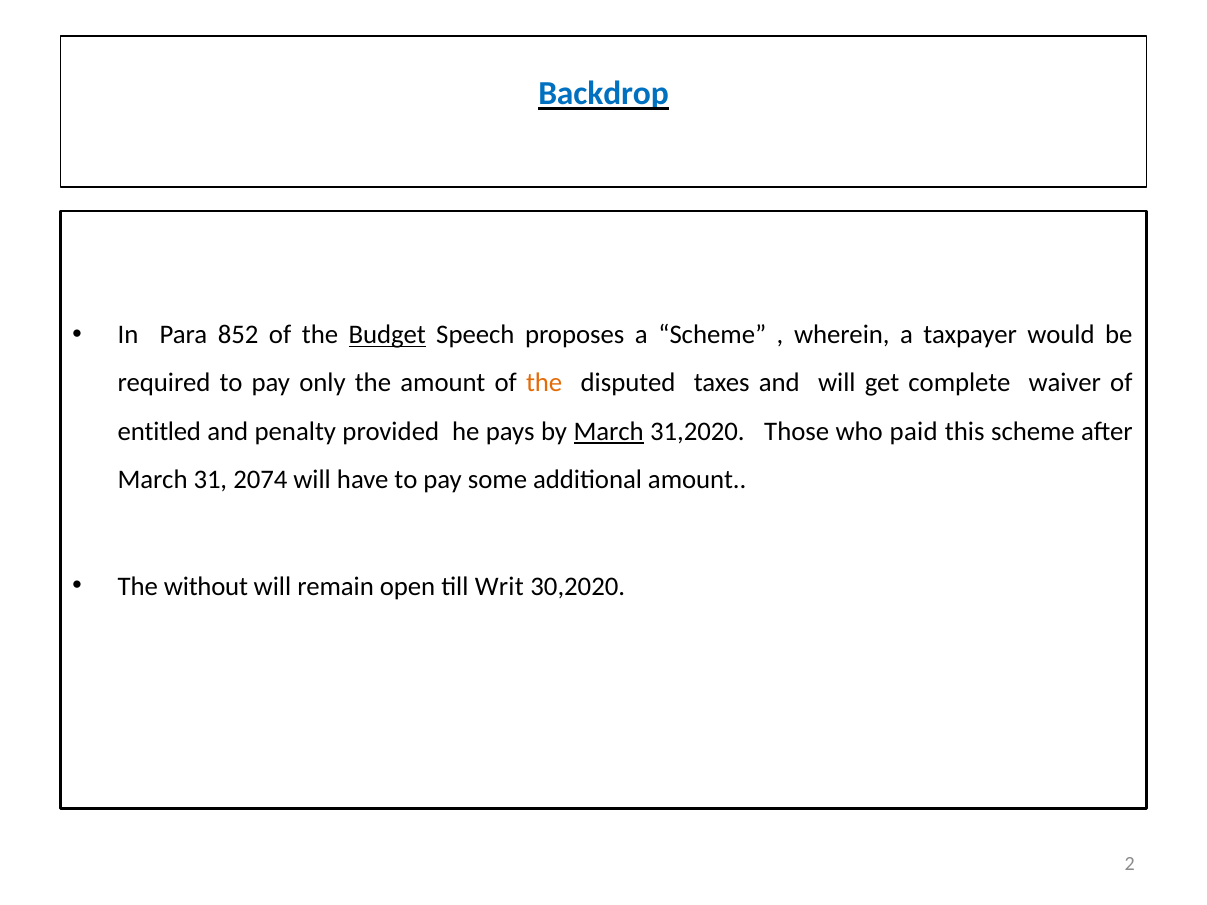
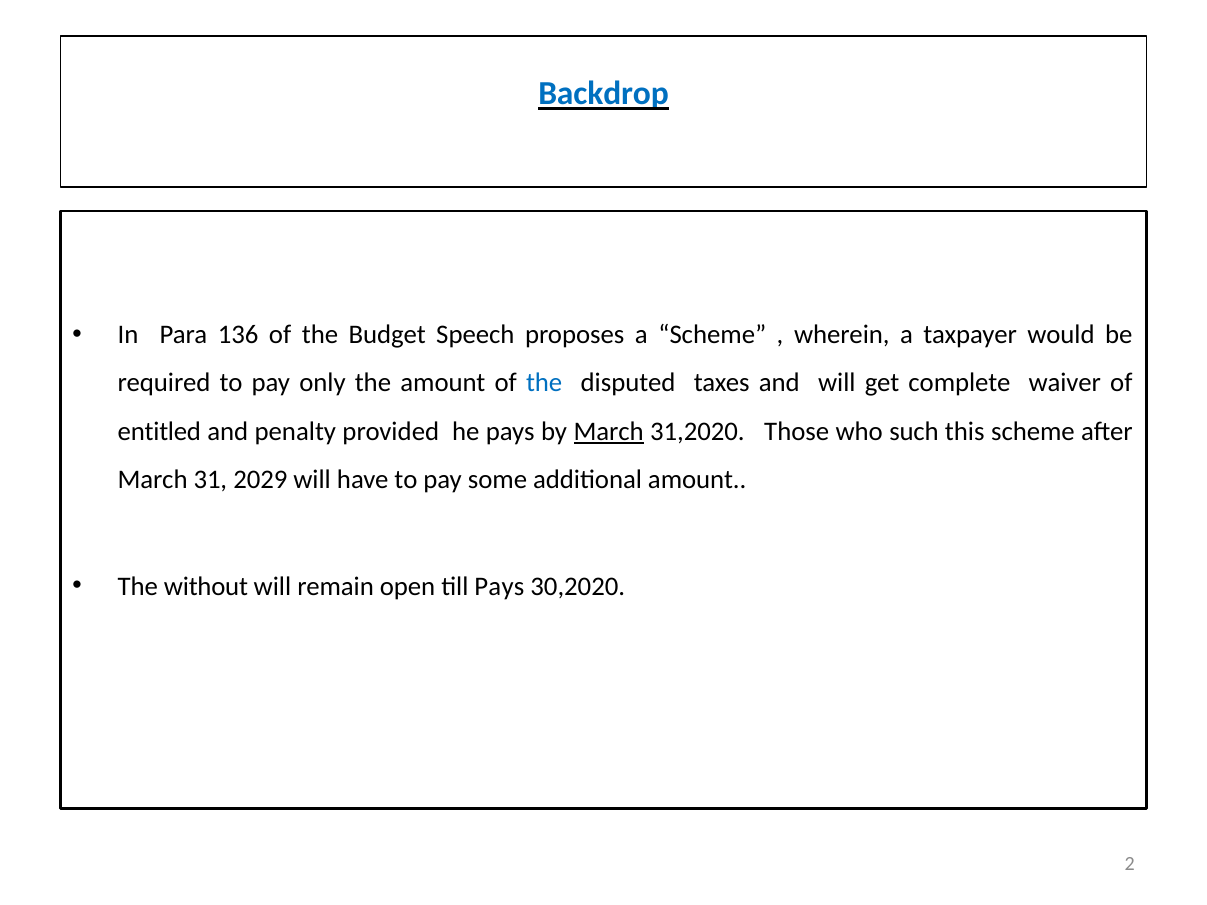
852: 852 -> 136 (238, 335)
Budget underline: present -> none (387, 335)
the colour: orange -> blue (544, 383)
paid: paid -> such (914, 431)
2074: 2074 -> 2029 (260, 480)
till Writ: Writ -> Pays (499, 587)
